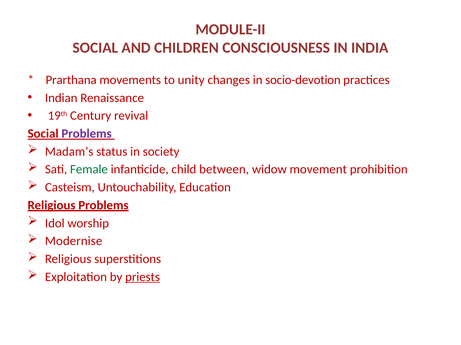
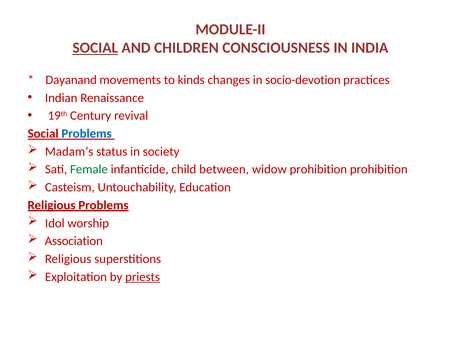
SOCIAL underline: none -> present (95, 48)
Prarthana: Prarthana -> Dayanand (71, 80)
unity: unity -> kinds (191, 80)
Problems colour: purple -> blue (87, 134)
widow movement: movement -> prohibition (318, 170)
Modernise: Modernise -> Association (74, 242)
